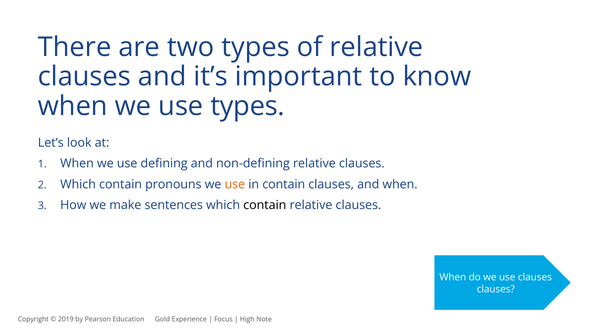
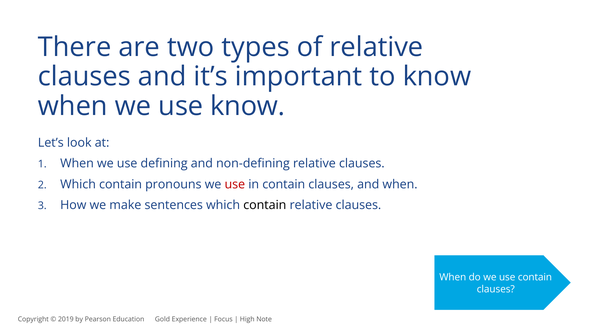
use types: types -> know (248, 106)
use colour: orange -> red (235, 184)
use clauses: clauses -> contain (535, 277)
